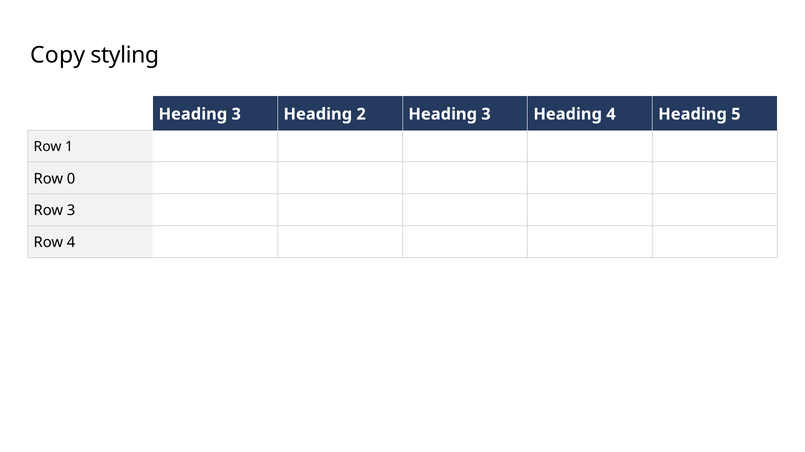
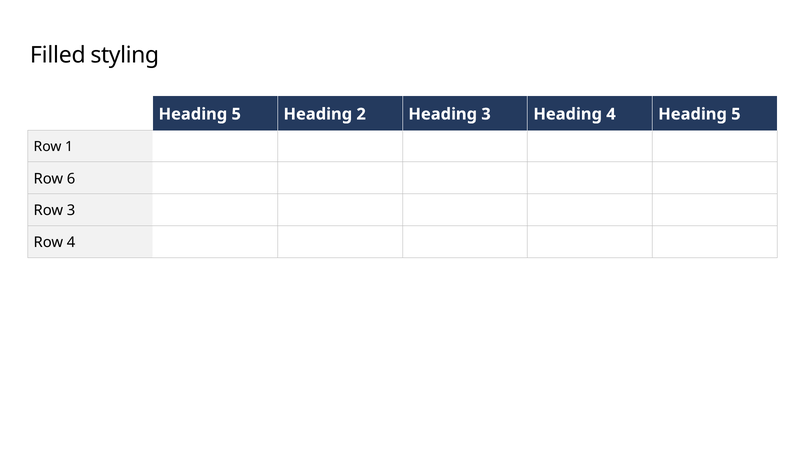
Copy: Copy -> Filled (58, 55)
3: 3 -> 5 (236, 114)
0: 0 -> 6 (71, 179)
